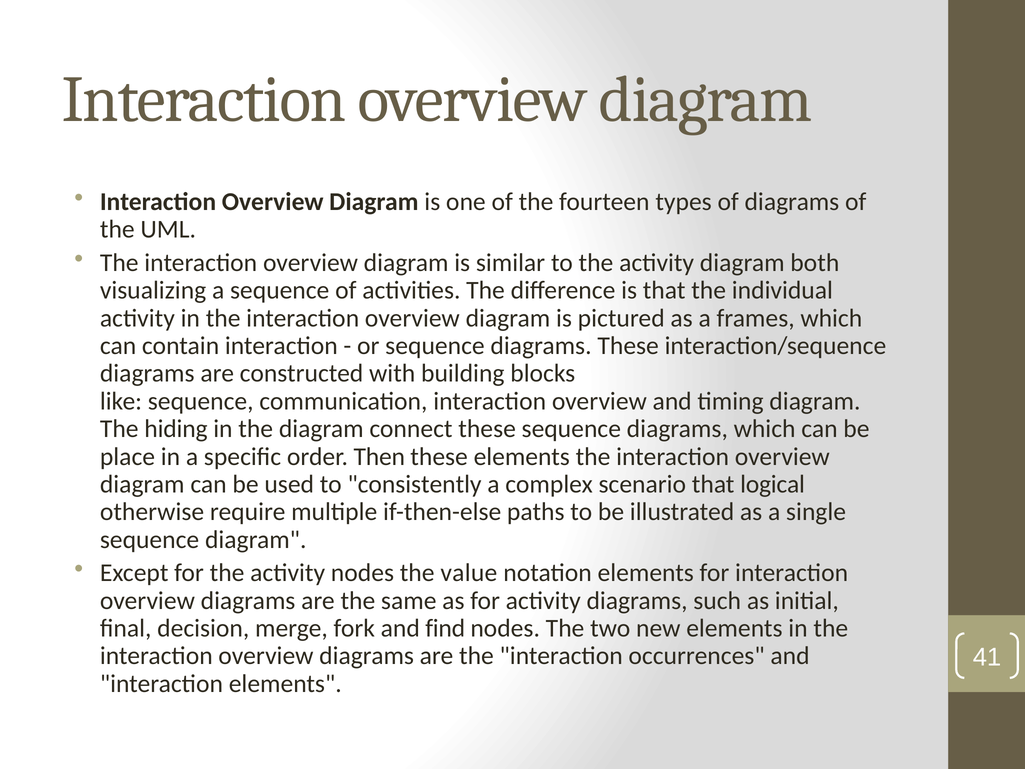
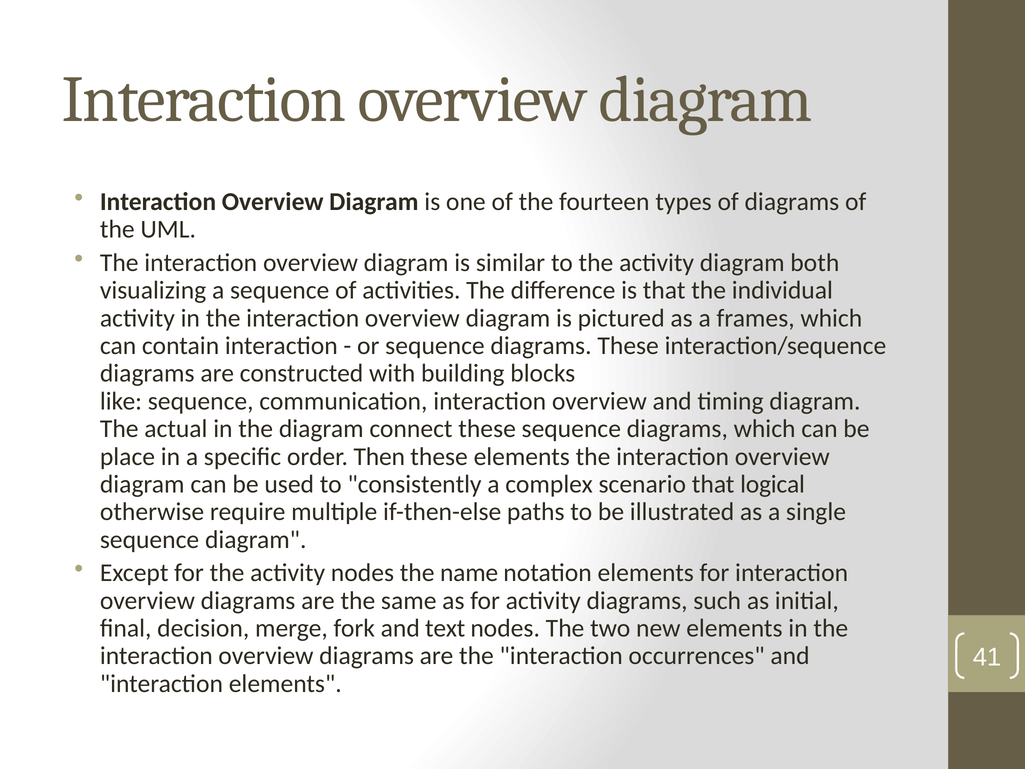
hiding: hiding -> actual (176, 429)
value: value -> name (469, 573)
find: find -> text (445, 628)
